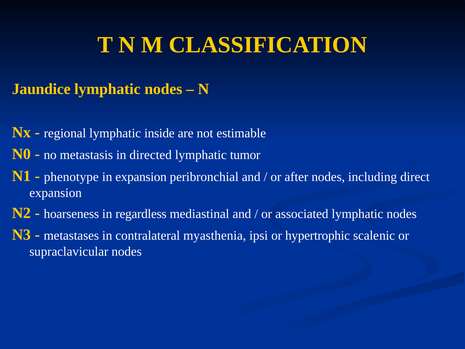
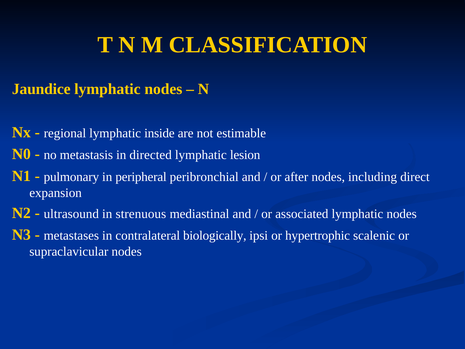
tumor: tumor -> lesion (245, 155)
phenotype: phenotype -> pulmonary (71, 177)
in expansion: expansion -> peripheral (141, 177)
hoarseness: hoarseness -> ultrasound (71, 214)
regardless: regardless -> strenuous (141, 214)
myasthenia: myasthenia -> biologically (215, 236)
